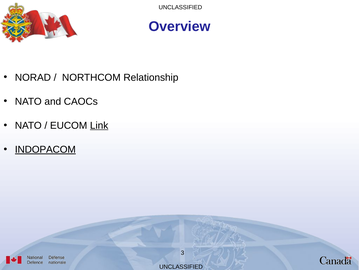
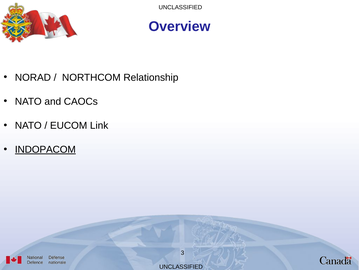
Link underline: present -> none (99, 125)
